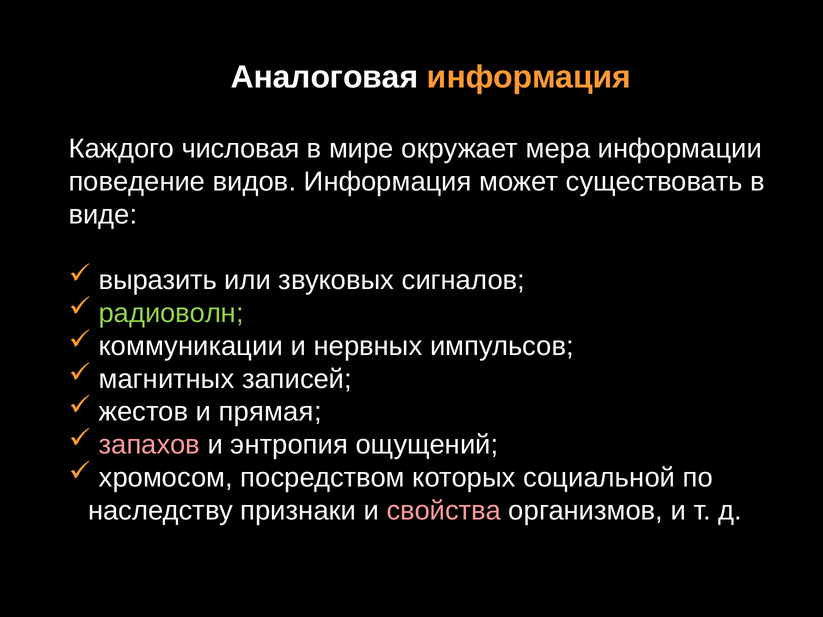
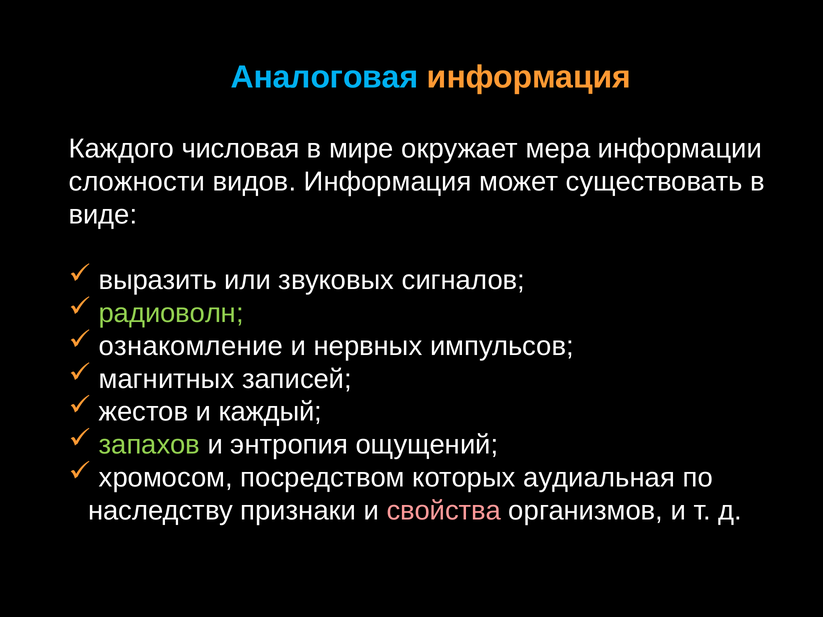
Аналоговая colour: white -> light blue (324, 77)
поведение: поведение -> сложности (137, 182)
коммуникации: коммуникации -> ознакомление (191, 346)
прямая: прямая -> каждый (270, 412)
запахов colour: pink -> light green (149, 445)
социальной: социальной -> аудиальная (599, 478)
